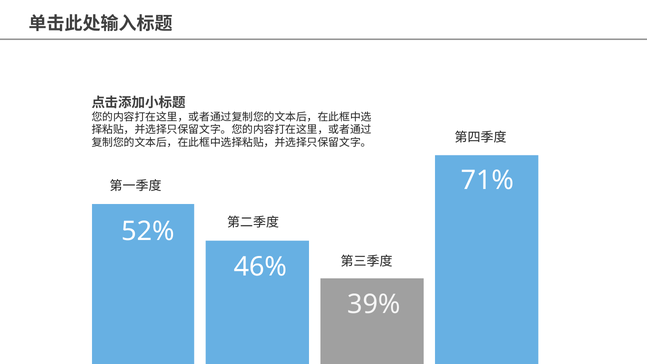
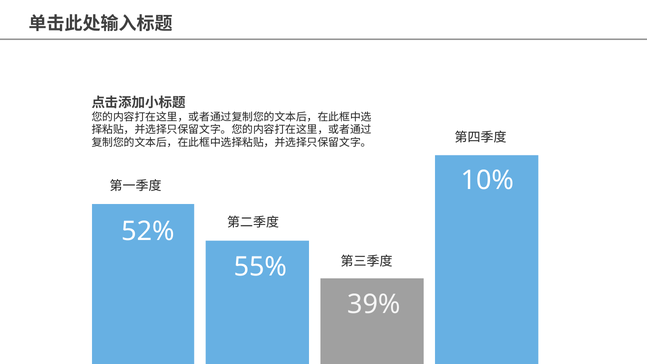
71%: 71% -> 10% (487, 180)
46%: 46% -> 55% (260, 267)
